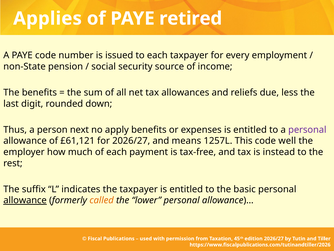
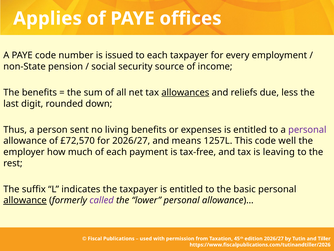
retired: retired -> offices (190, 18)
allowances underline: none -> present (185, 92)
next: next -> sent (79, 129)
apply: apply -> living (117, 129)
£61,121: £61,121 -> £72,570 (78, 141)
instead: instead -> leaving (279, 152)
called colour: orange -> purple (102, 200)
